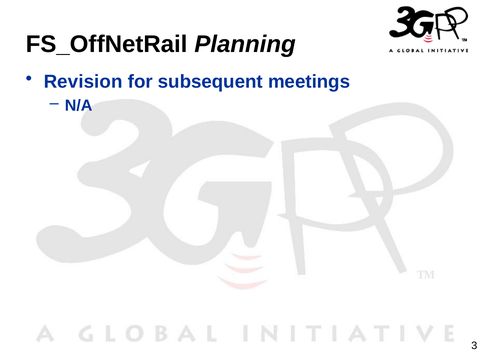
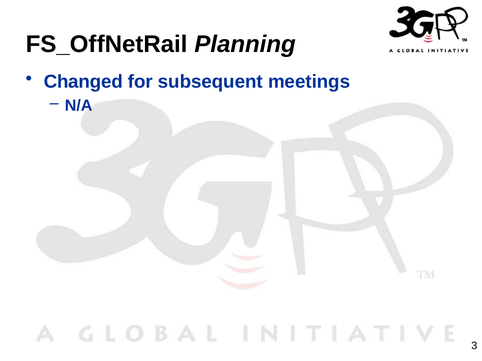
Revision: Revision -> Changed (83, 82)
